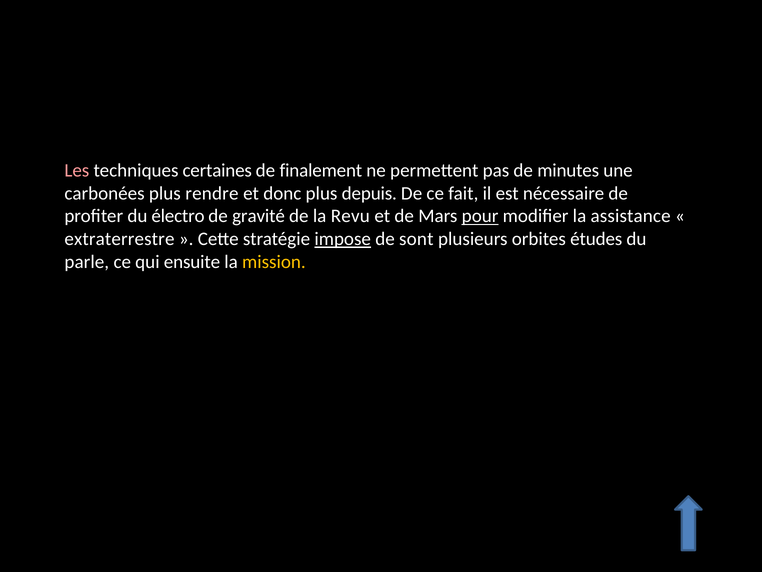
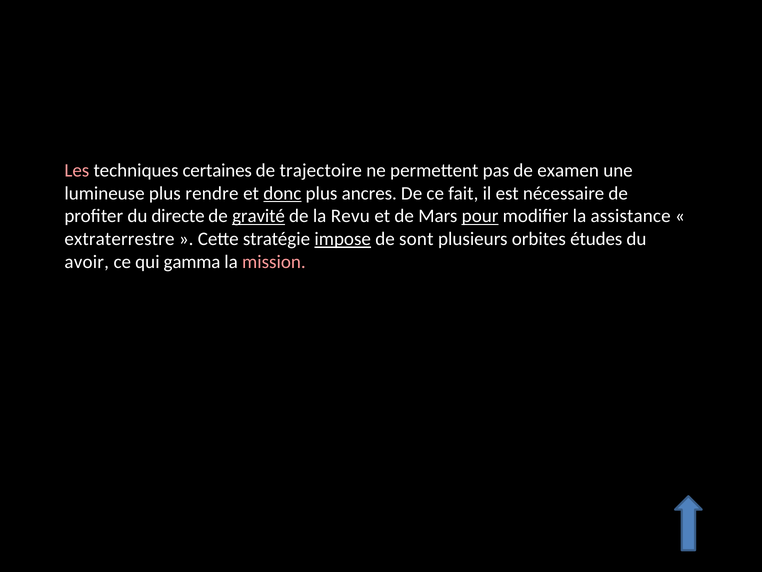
finalement: finalement -> trajectoire (321, 170)
minutes: minutes -> examen (568, 170)
carbonées: carbonées -> lumineuse (105, 193)
donc underline: none -> present (282, 193)
depuis: depuis -> ancres (369, 193)
électro: électro -> directe (178, 216)
gravité underline: none -> present (259, 216)
parle: parle -> avoir (87, 262)
ensuite: ensuite -> gamma (192, 262)
mission colour: yellow -> pink (274, 262)
